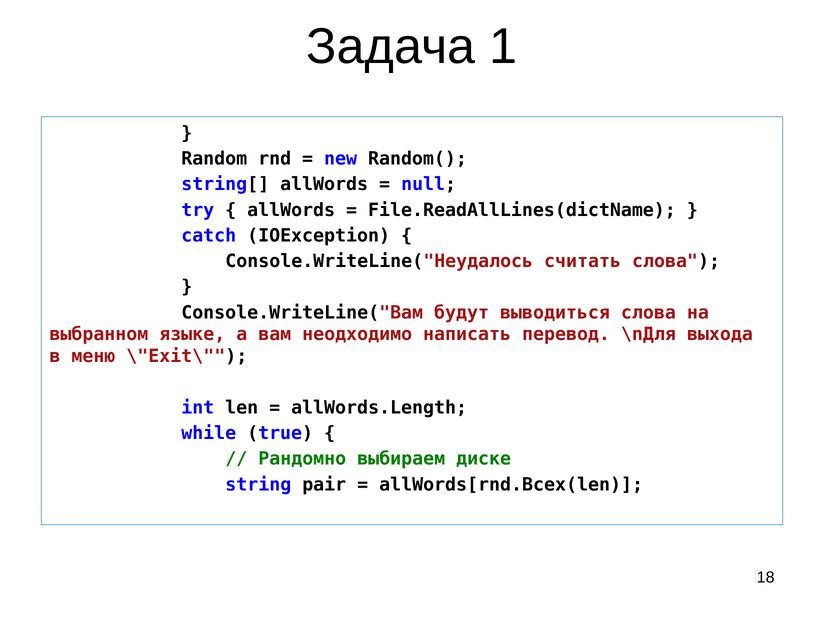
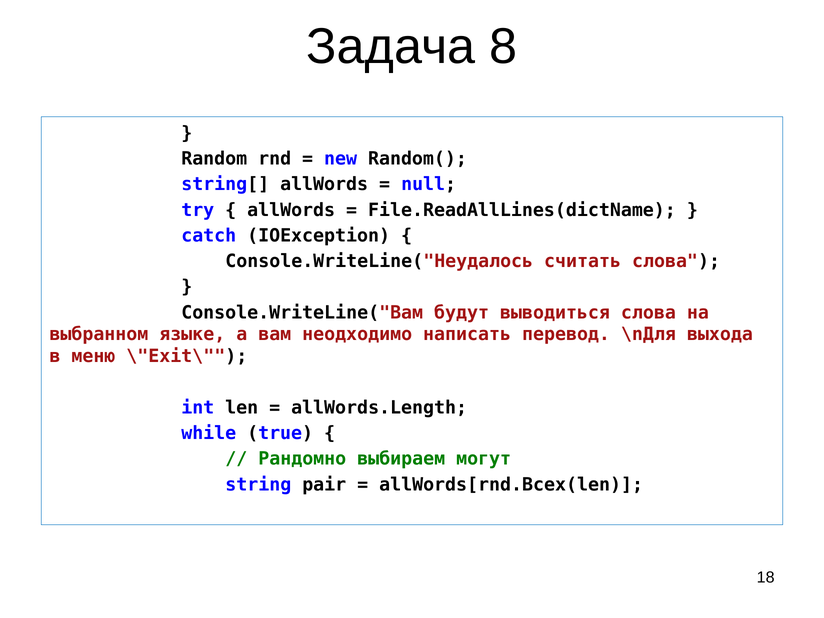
1: 1 -> 8 (503, 47)
диске: диске -> могут (484, 459)
